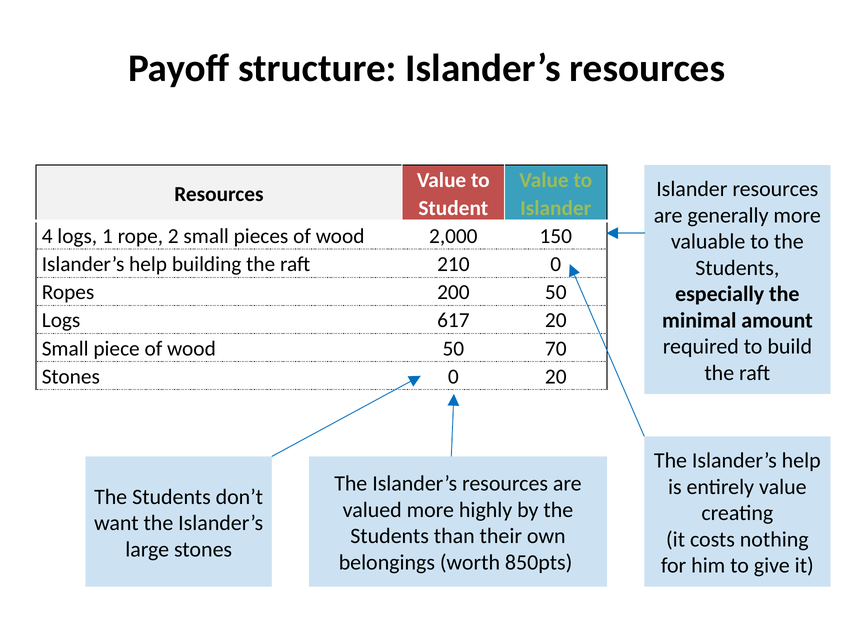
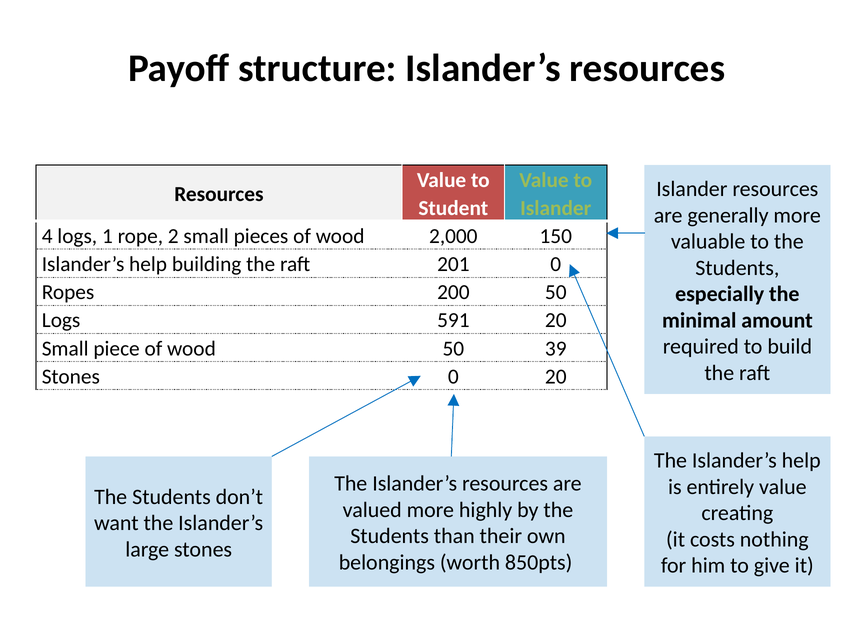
210: 210 -> 201 (453, 264)
617: 617 -> 591 (453, 321)
70: 70 -> 39 (556, 349)
